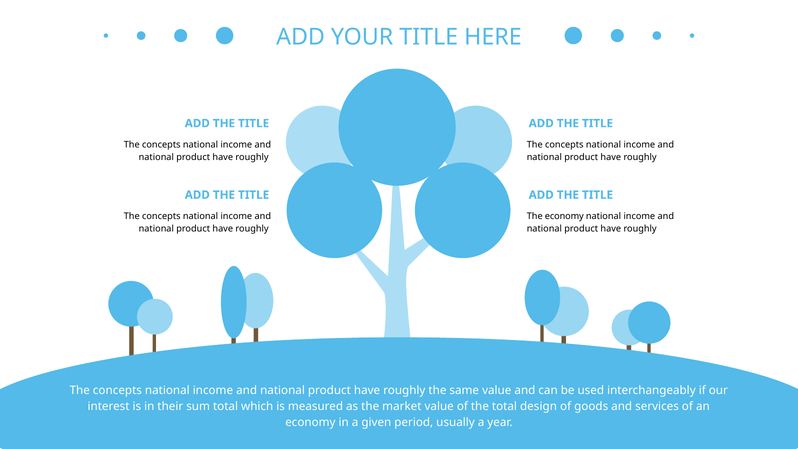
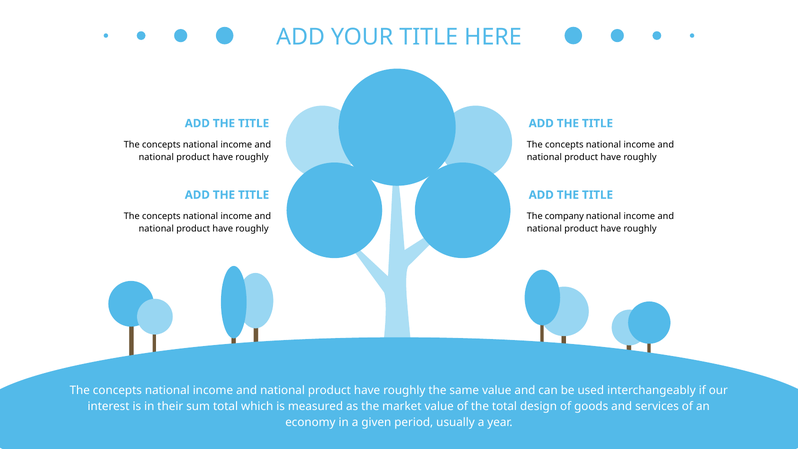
The economy: economy -> company (564, 216)
